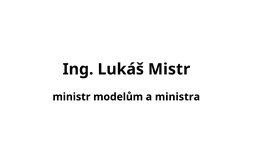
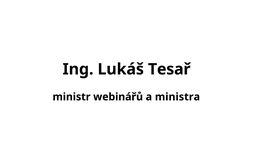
Mistr: Mistr -> Tesař (169, 69)
modelům: modelům -> webinářů (118, 96)
